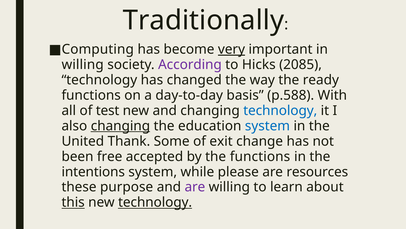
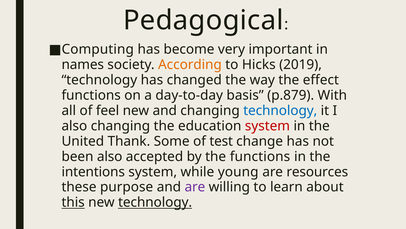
Traditionally: Traditionally -> Pedagogical (203, 20)
very underline: present -> none (231, 49)
willing: willing -> names (83, 64)
According colour: purple -> orange (190, 64)
2085: 2085 -> 2019 (301, 64)
ready: ready -> effect (321, 80)
p.588: p.588 -> p.879 (291, 95)
test: test -> feel (108, 110)
changing underline: present -> none (120, 126)
system colour: blue -> red (267, 126)
exit: exit -> test (221, 141)
been free: free -> also (110, 156)
please: please -> young (238, 171)
